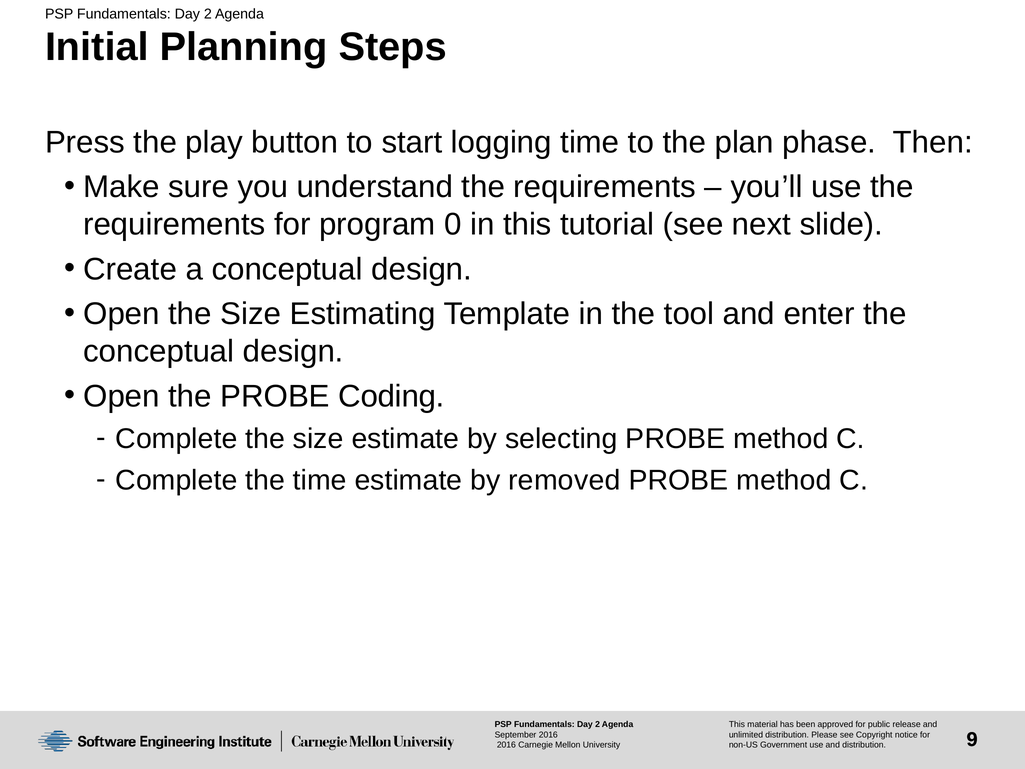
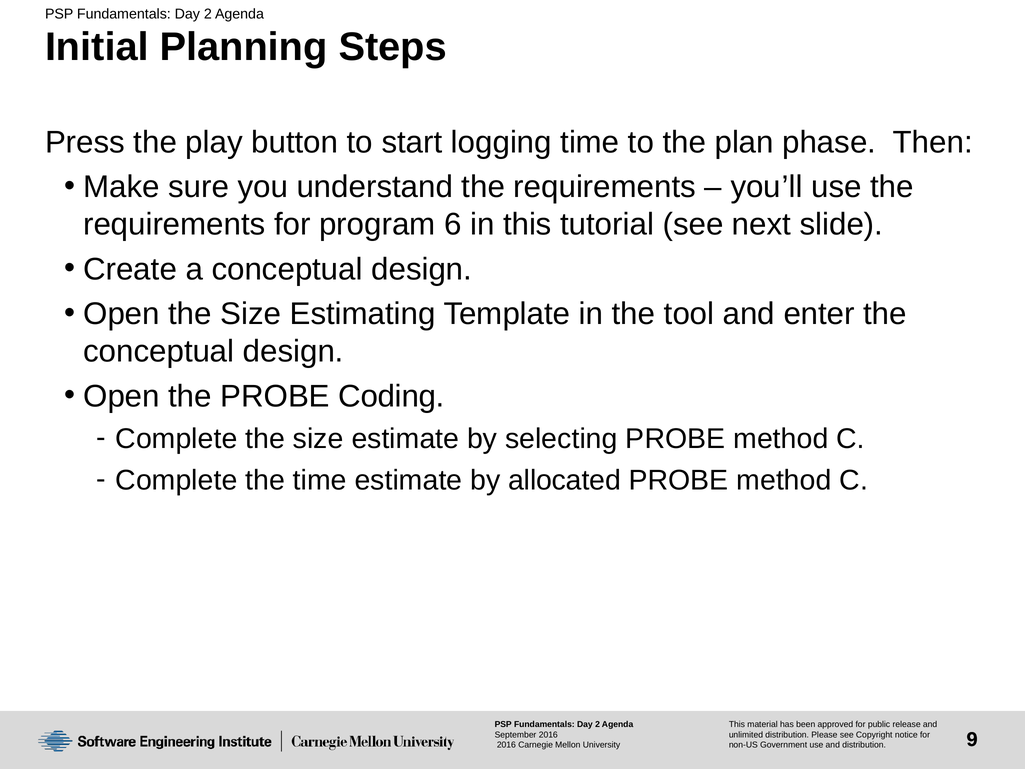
0: 0 -> 6 (453, 224)
removed: removed -> allocated (565, 480)
